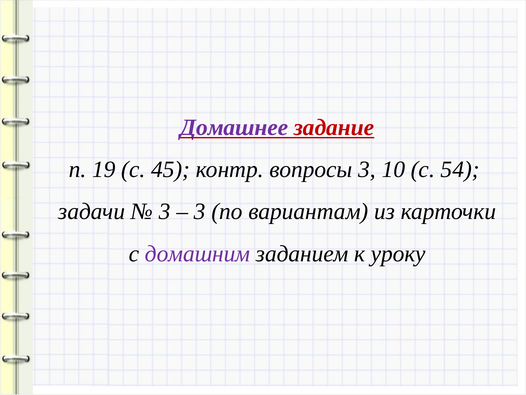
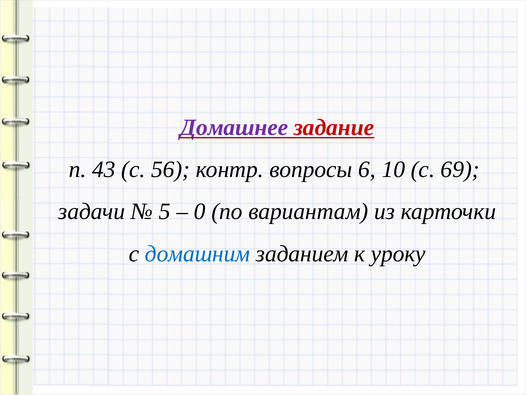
19: 19 -> 43 (104, 169)
45: 45 -> 56 (171, 169)
вопросы 3: 3 -> 6 (367, 169)
54: 54 -> 69 (460, 169)
3: 3 -> 5 (165, 211)
3: 3 -> 0 (200, 211)
домашним colour: purple -> blue (198, 253)
